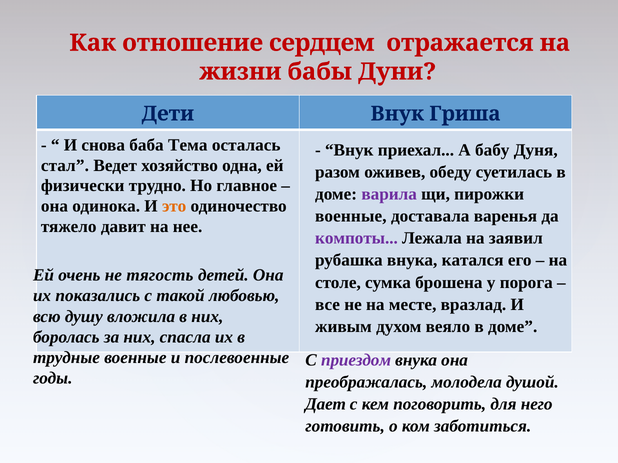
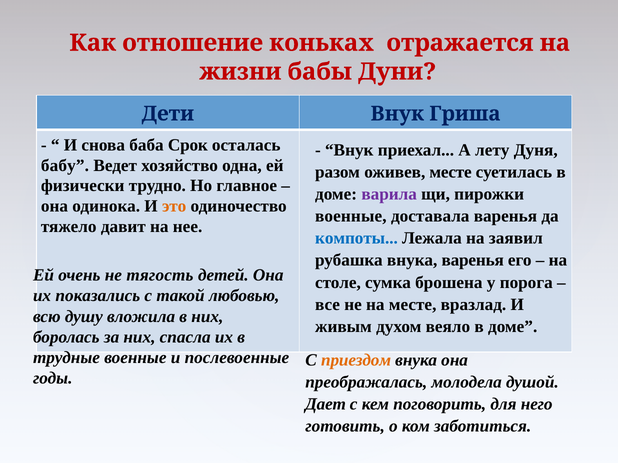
сердцем: сердцем -> коньках (322, 43)
Тема: Тема -> Срок (188, 145)
бабу: бабу -> лету (492, 150)
стал: стал -> бабу (65, 166)
оживев обеду: обеду -> месте (451, 172)
компоты colour: purple -> blue (356, 239)
внука катался: катался -> варенья (473, 261)
приездом colour: purple -> orange (356, 360)
